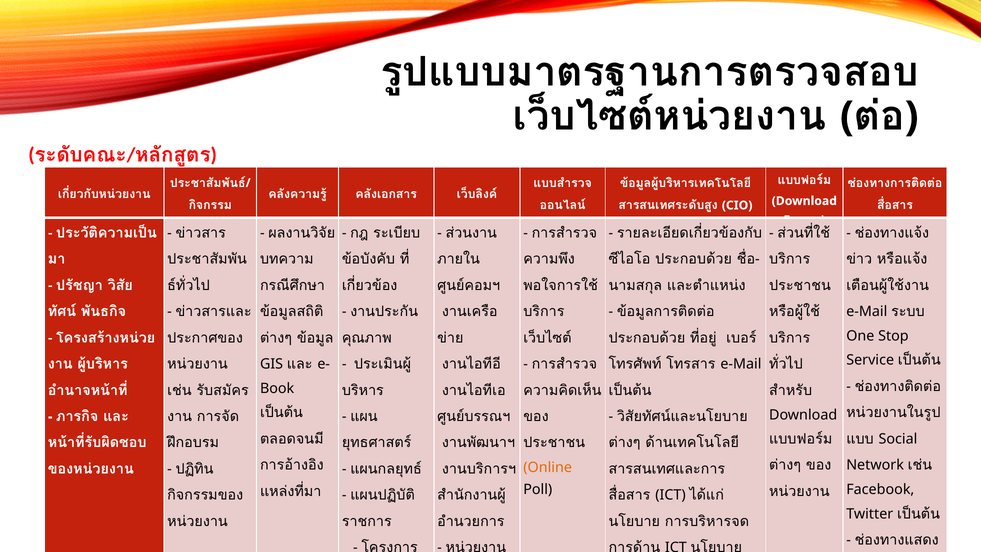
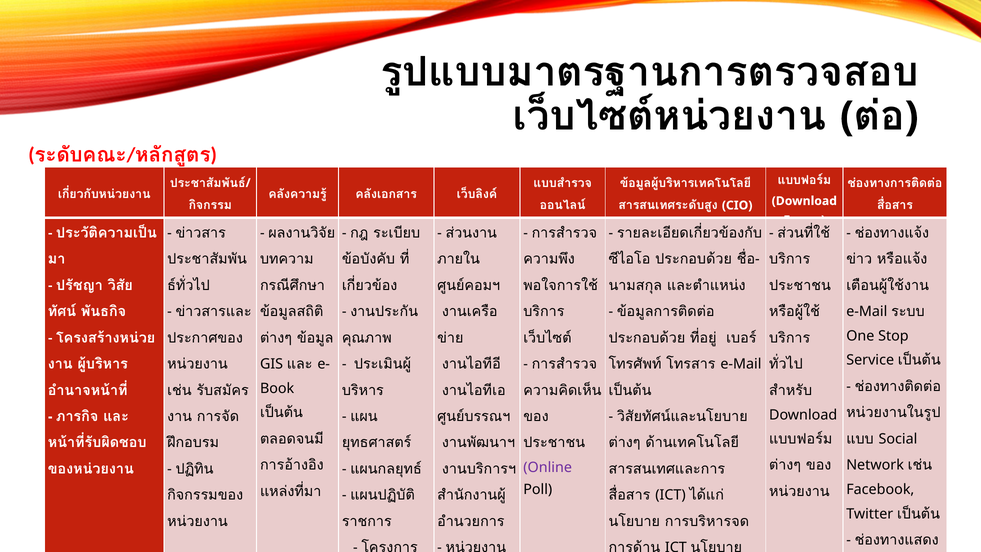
Online colour: orange -> purple (548, 467)
